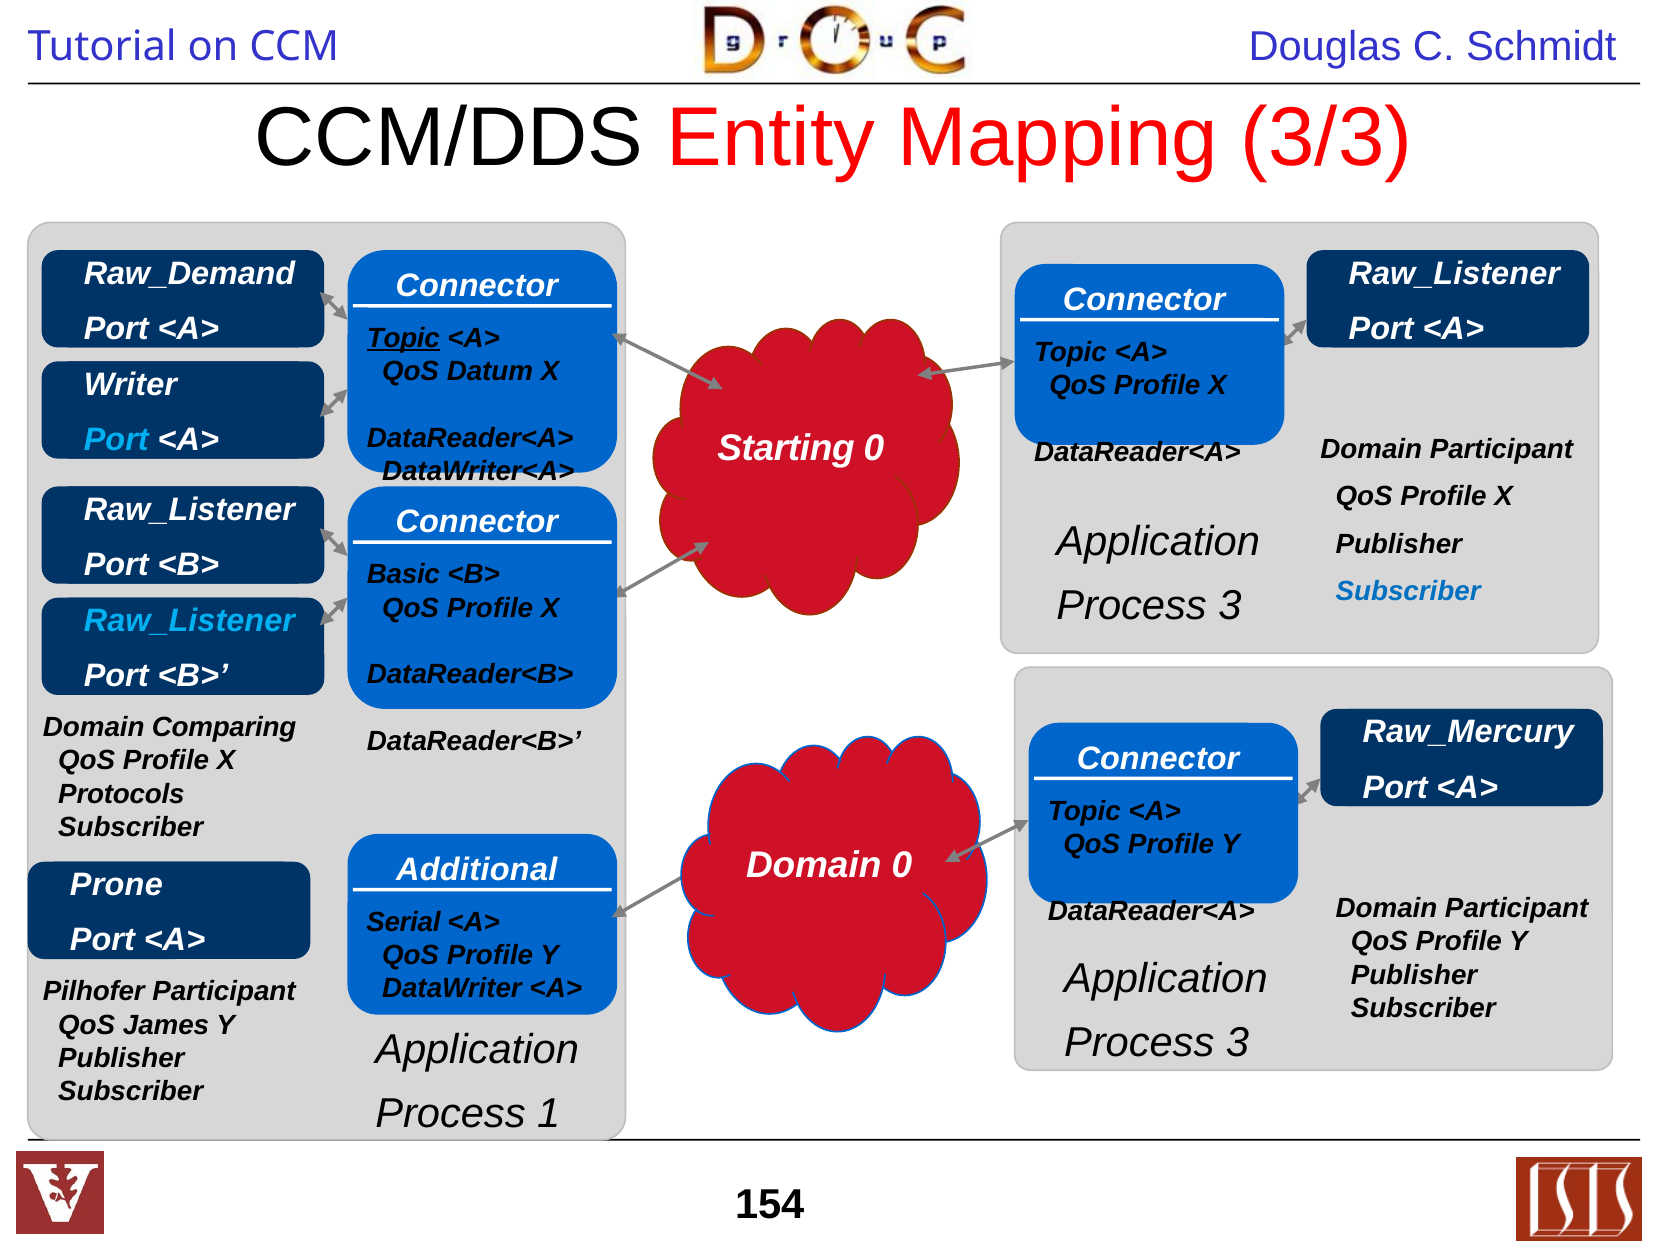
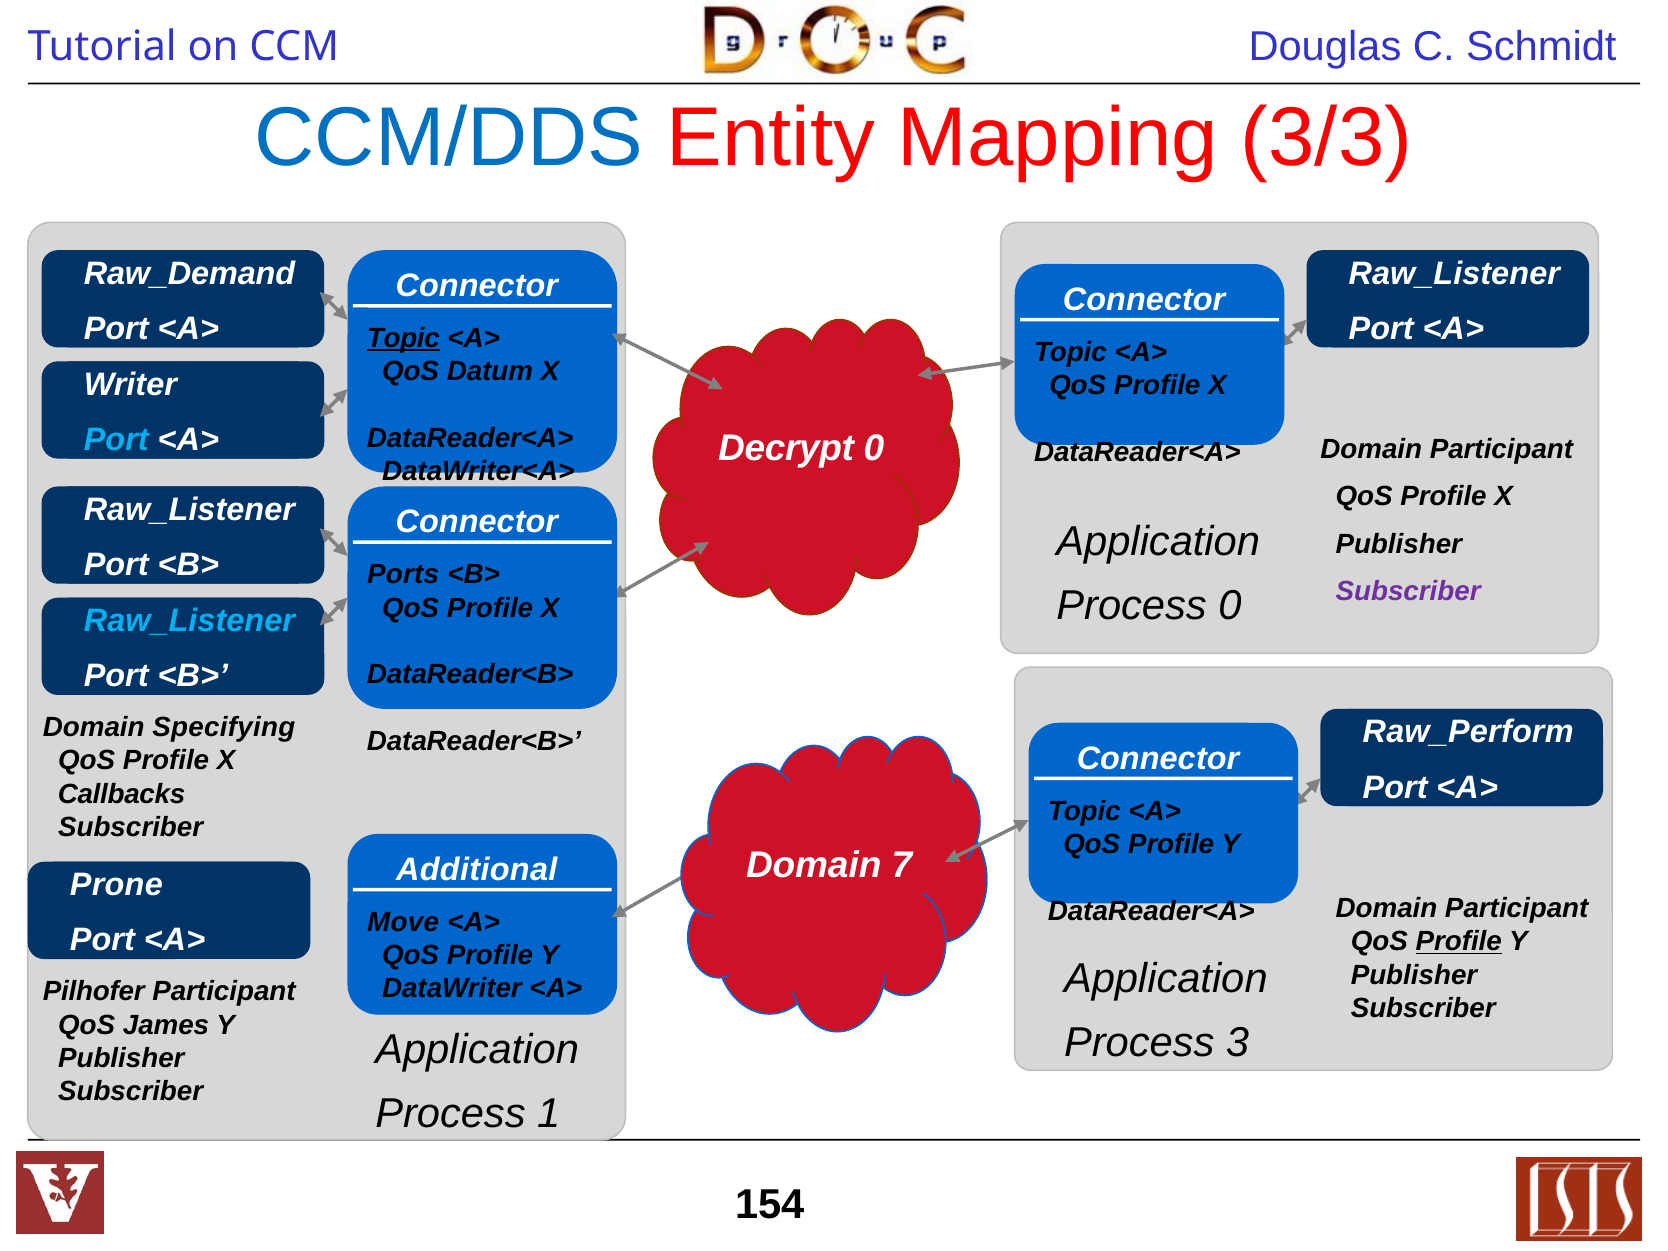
CCM/DDS colour: black -> blue (449, 138)
Starting: Starting -> Decrypt (786, 448)
Basic: Basic -> Ports (403, 575)
Subscriber colour: blue -> purple (1408, 591)
3: 3 -> 0 (1230, 606)
Comparing: Comparing -> Specifying (224, 727)
Raw_Mercury: Raw_Mercury -> Raw_Perform (1468, 732)
Protocols: Protocols -> Callbacks (122, 794)
Domain 0: 0 -> 7 (902, 865)
Serial: Serial -> Move (403, 922)
Profile underline: none -> present (1459, 942)
